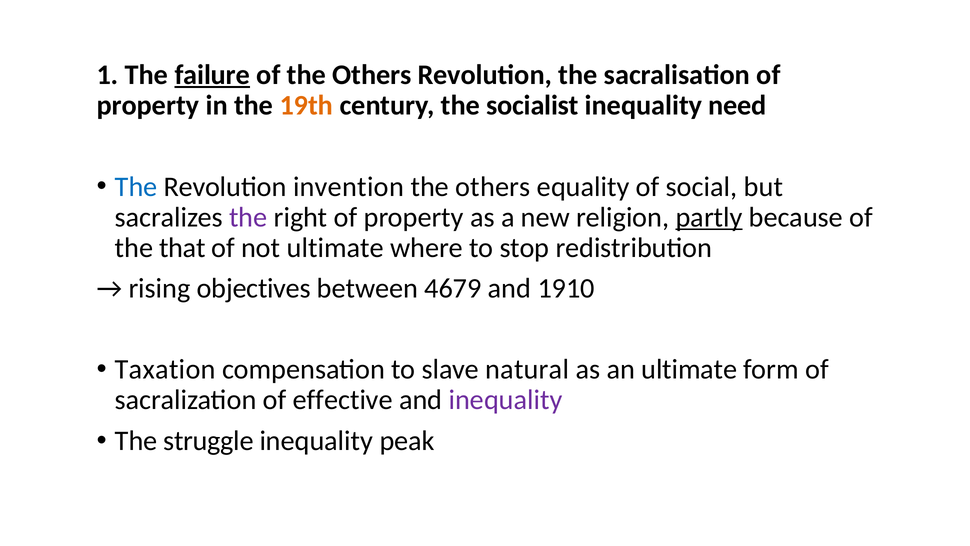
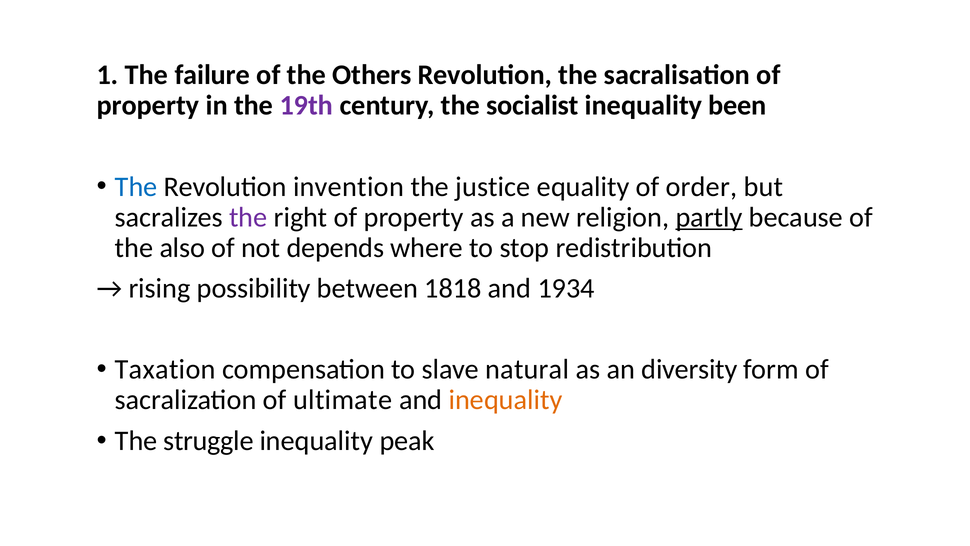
failure underline: present -> none (212, 75)
19th colour: orange -> purple (306, 105)
need: need -> been (737, 105)
others: others -> justice (493, 187)
social: social -> order (701, 187)
that: that -> also (182, 248)
not ultimate: ultimate -> depends (335, 248)
objectives: objectives -> possibility (254, 288)
4679: 4679 -> 1818 (453, 288)
1910: 1910 -> 1934 (566, 288)
an ultimate: ultimate -> diversity (689, 369)
effective: effective -> ultimate (343, 400)
inequality colour: purple -> orange (506, 400)
